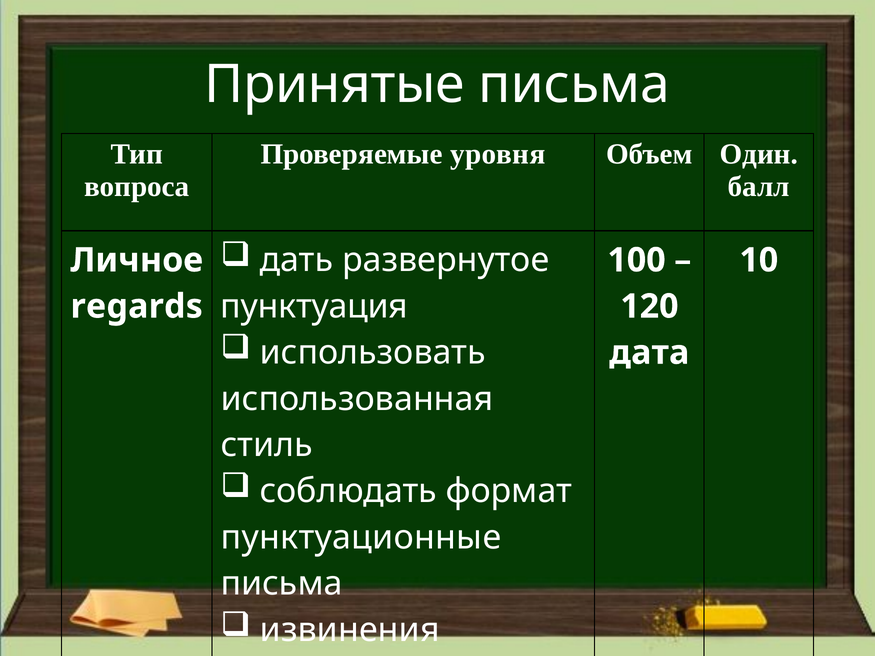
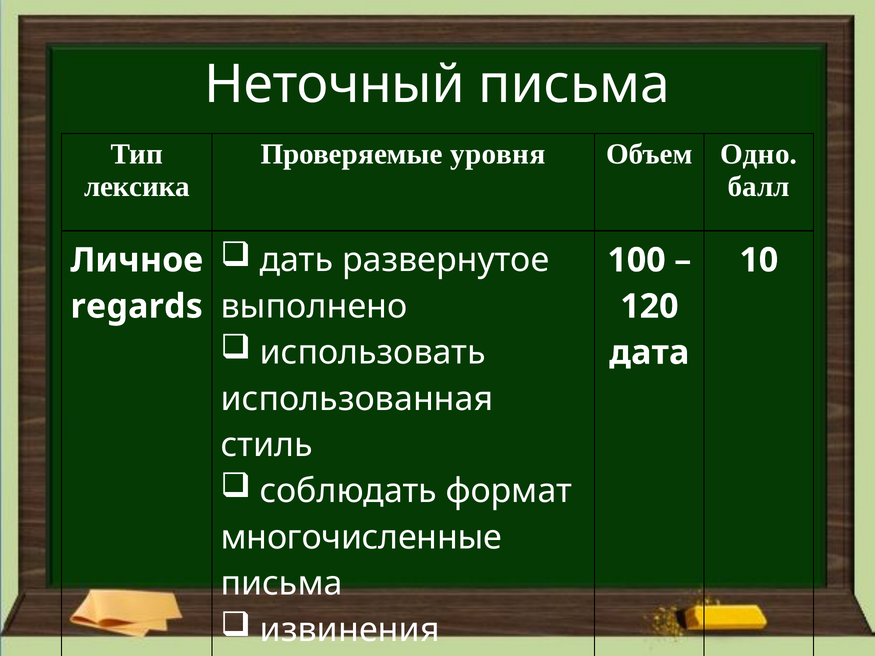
Принятые: Принятые -> Неточный (335, 85)
Один: Один -> Одно (759, 154)
вопроса: вопроса -> лексика (137, 187)
пунктуация: пунктуация -> выполнено (314, 307)
пунктуационные: пунктуационные -> многочисленные (361, 538)
